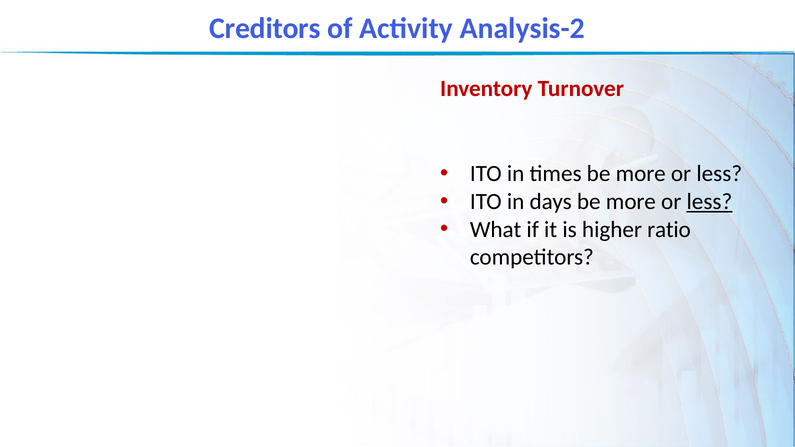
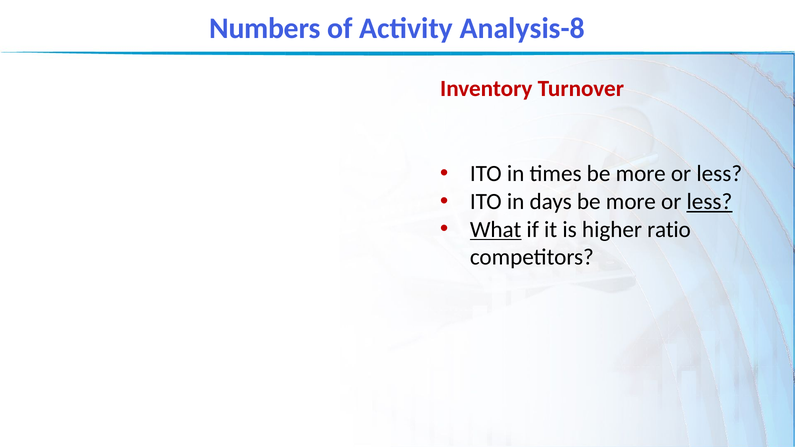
Creditors: Creditors -> Numbers (265, 28)
Analysis-2: Analysis-2 -> Analysis-8 (522, 28)
What underline: none -> present (496, 230)
